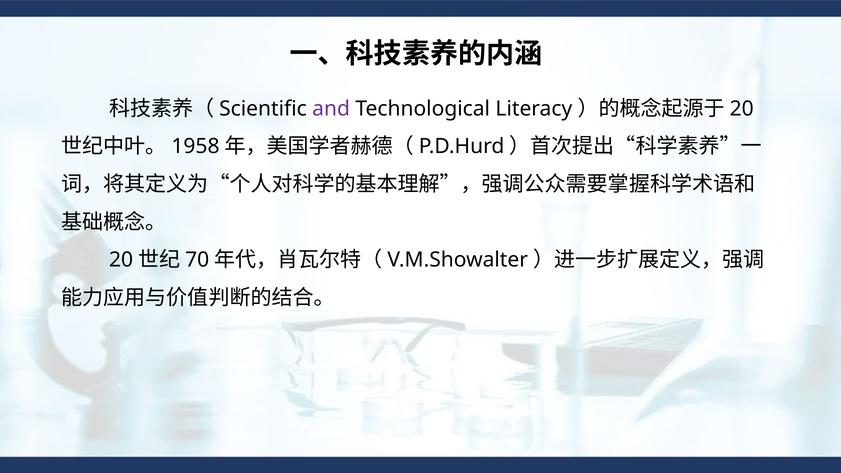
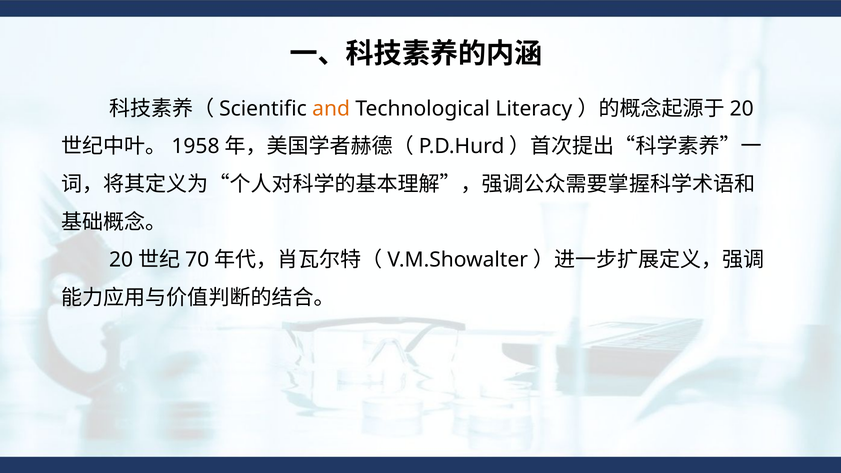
and colour: purple -> orange (331, 109)
